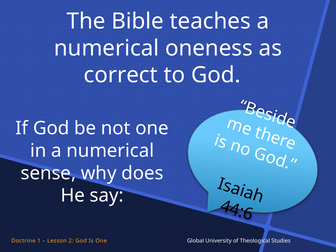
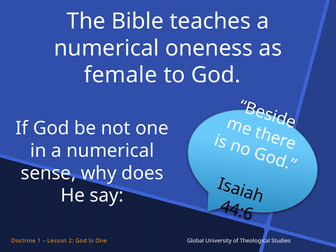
correct: correct -> female (121, 75)
